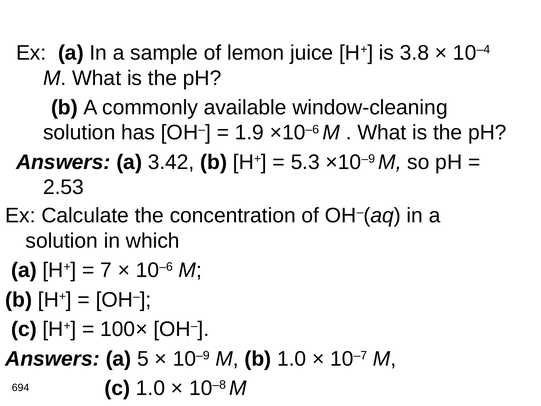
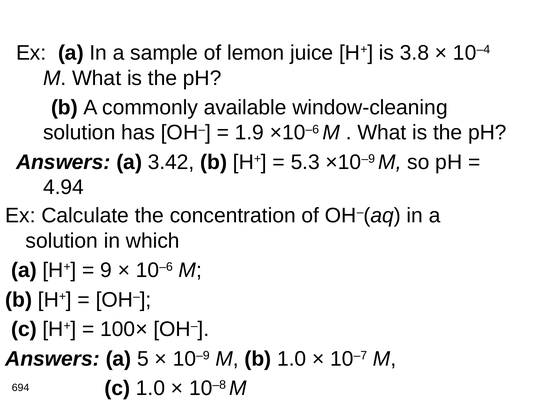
2.53: 2.53 -> 4.94 (63, 187)
7: 7 -> 9 (106, 270)
